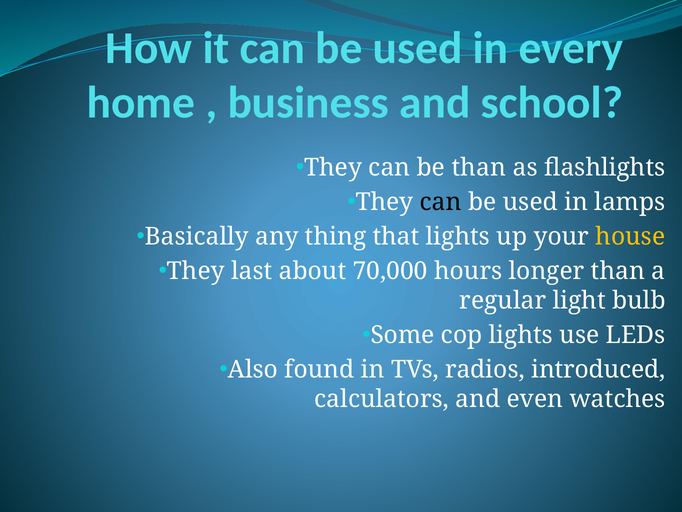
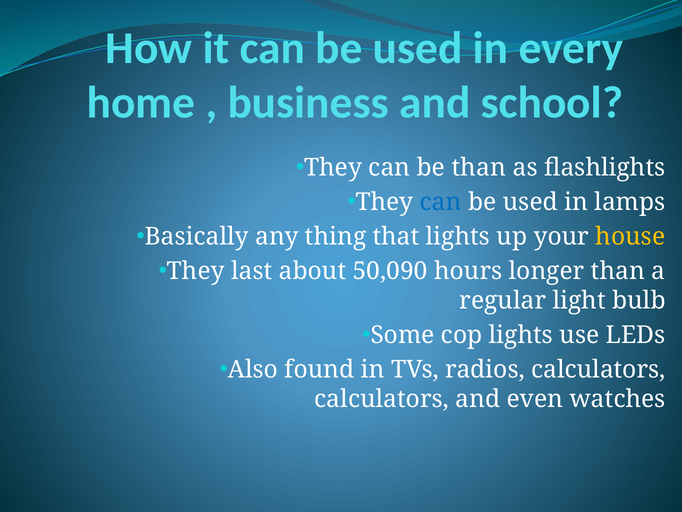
can colour: black -> blue (441, 202)
70,000: 70,000 -> 50,090 (390, 271)
radios introduced: introduced -> calculators (598, 369)
